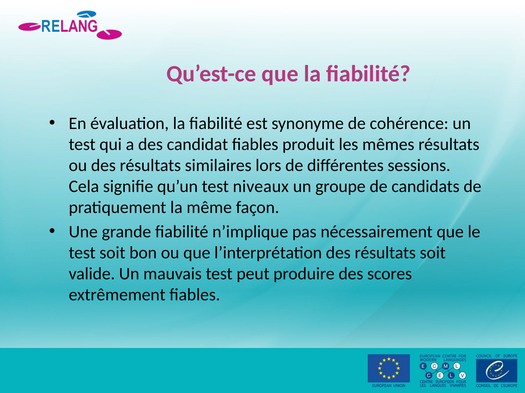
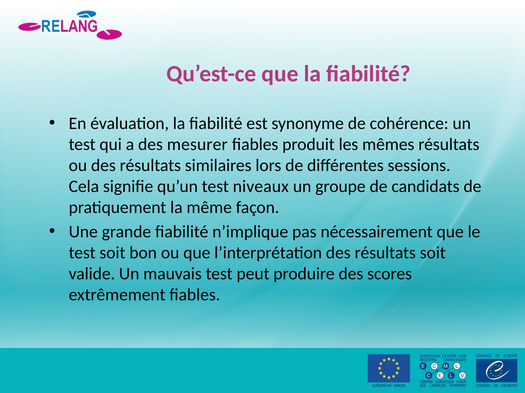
candidat: candidat -> mesurer (197, 145)
